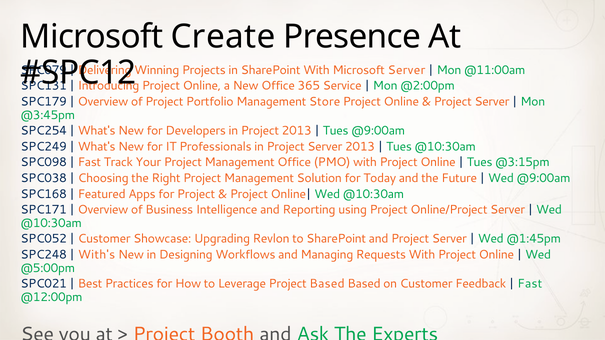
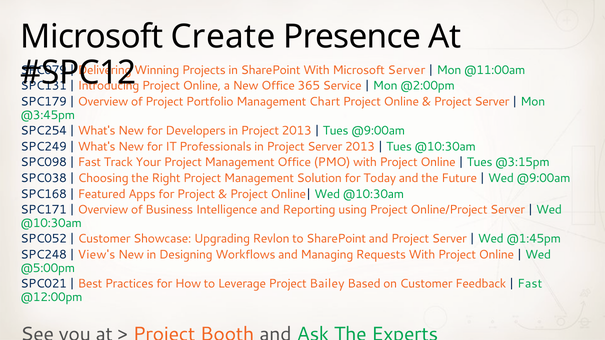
Store: Store -> Chart (325, 102)
With's: With's -> View's (97, 255)
Project Based: Based -> Bailey (327, 284)
